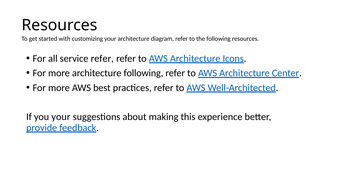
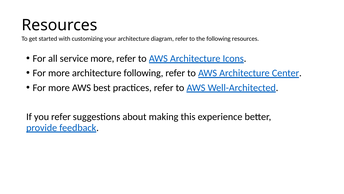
service refer: refer -> more (102, 58)
you your: your -> refer (61, 116)
